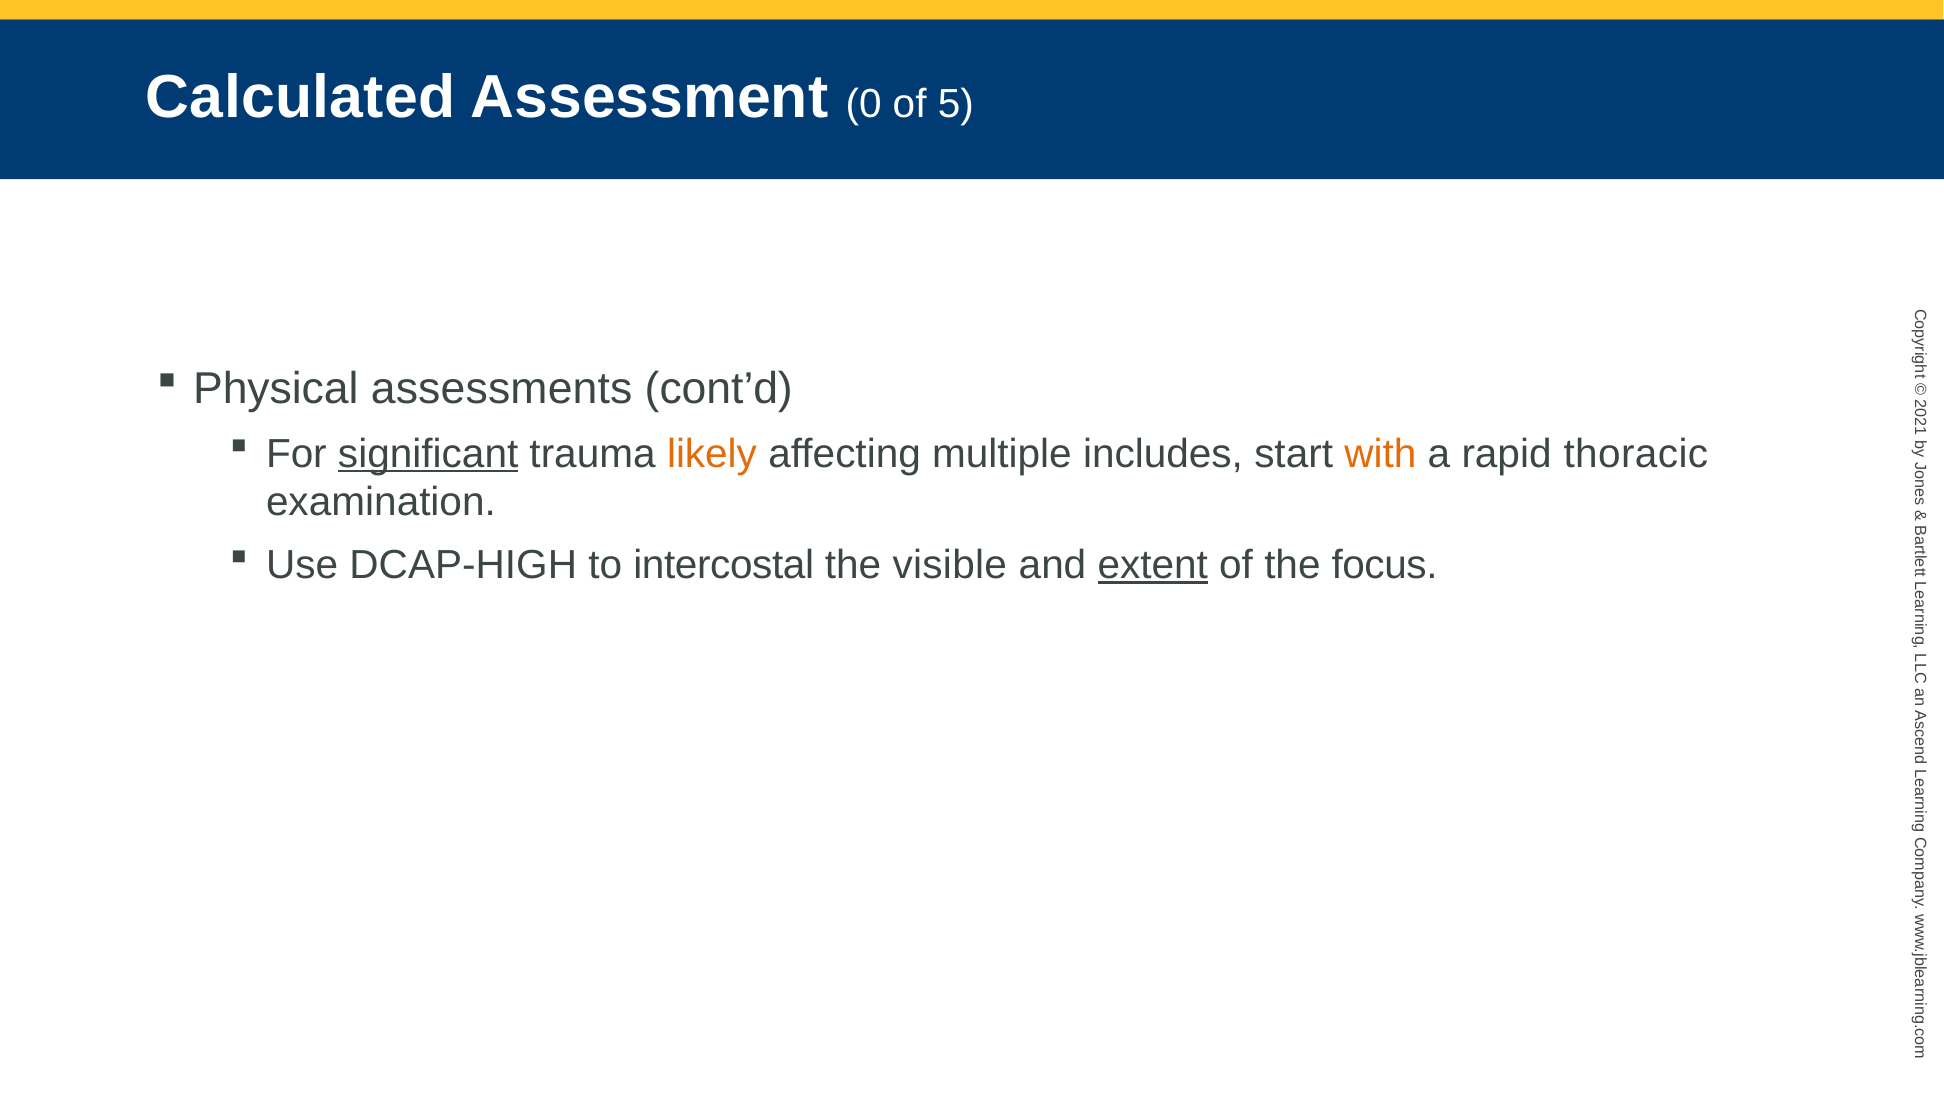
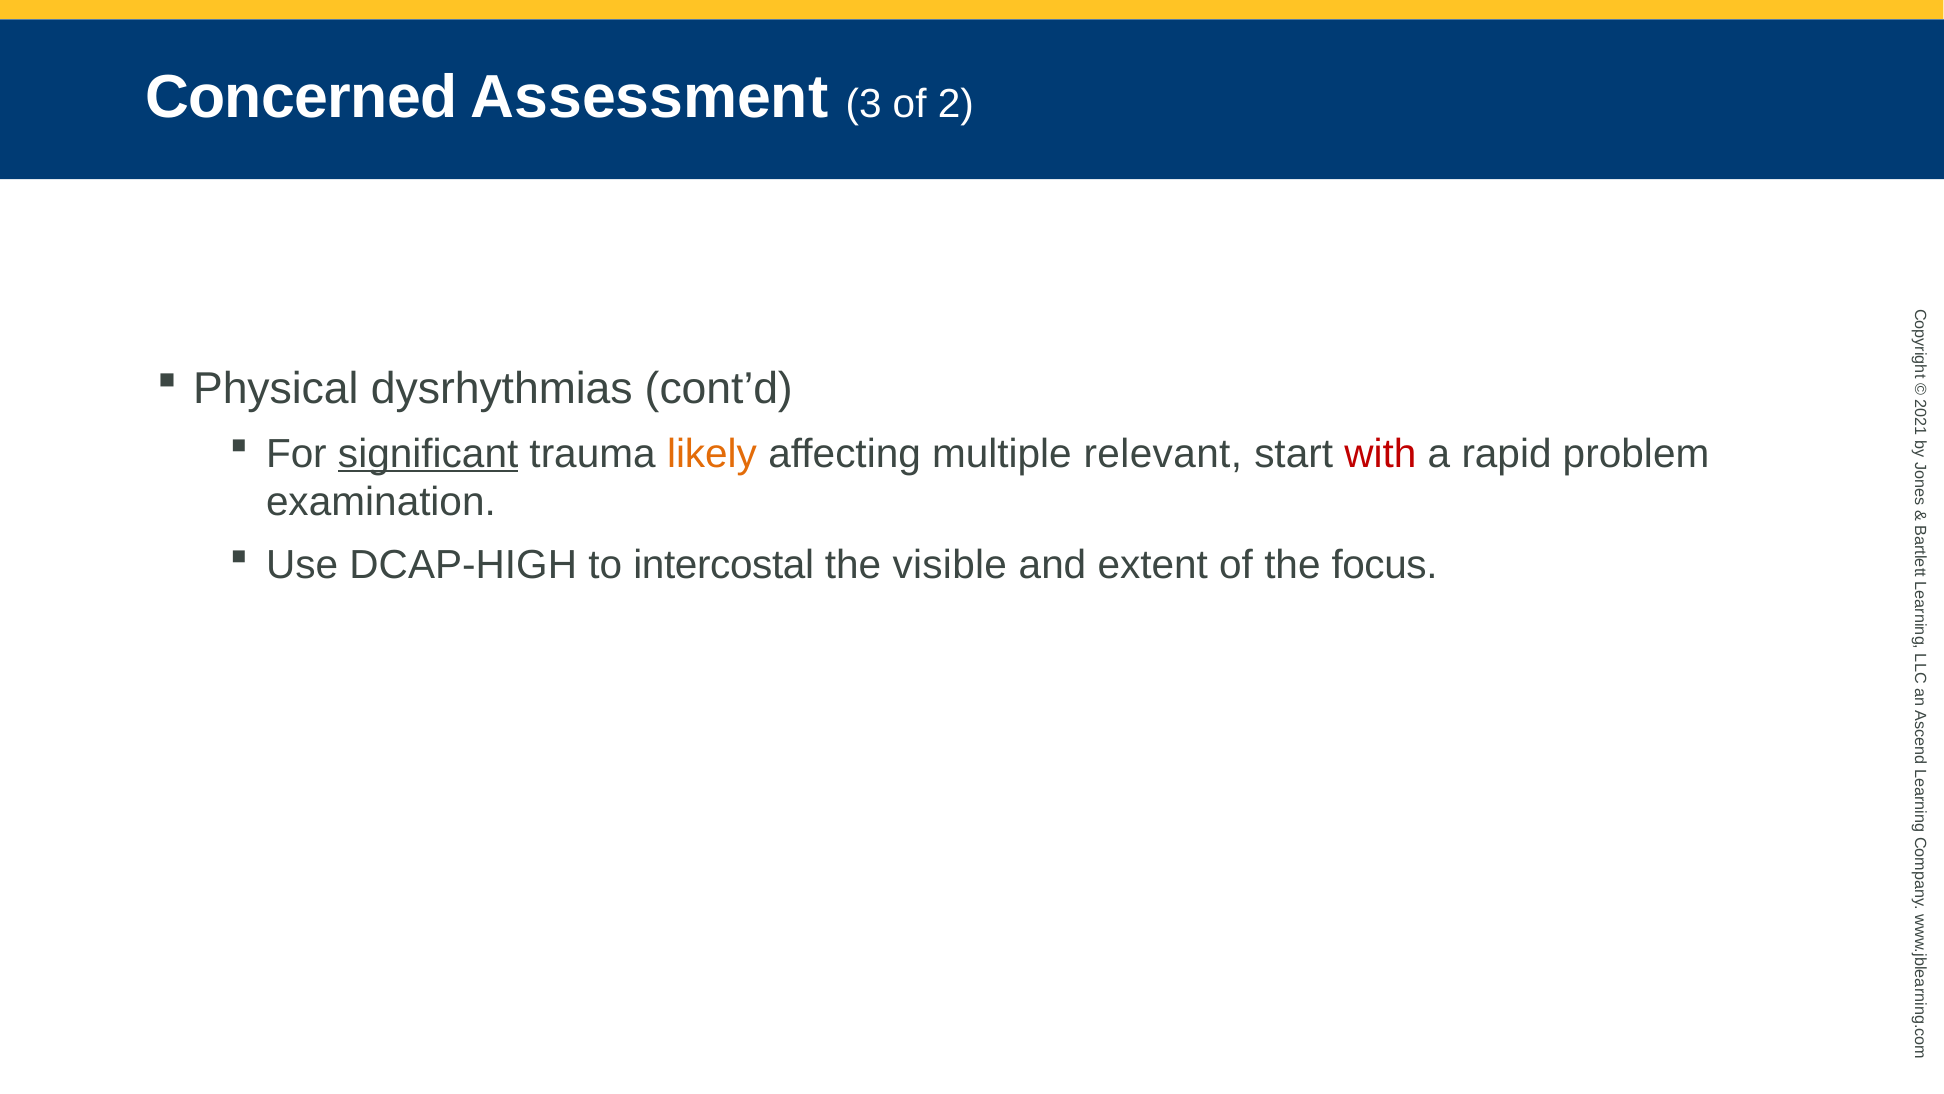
Calculated: Calculated -> Concerned (301, 98)
Assessment 0: 0 -> 3 (864, 104)
of 5: 5 -> 2 (956, 104)
assessments: assessments -> dysrhythmias (502, 388)
includes: includes -> relevant (1163, 453)
with colour: orange -> red (1380, 453)
thoracic: thoracic -> problem (1636, 453)
extent underline: present -> none (1153, 565)
